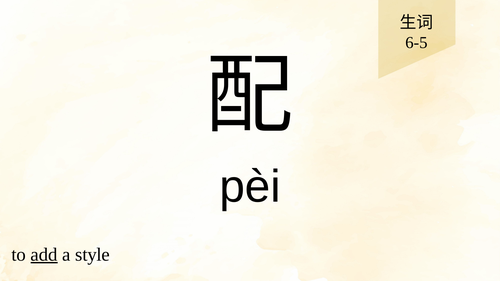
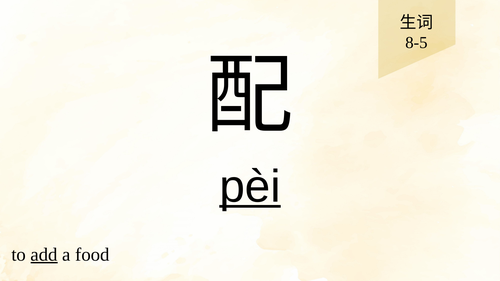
6-5: 6-5 -> 8-5 (416, 43)
pèi underline: none -> present (250, 187)
style: style -> food (92, 255)
